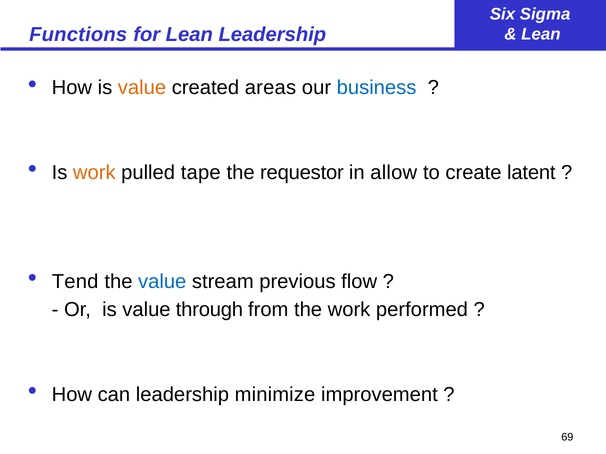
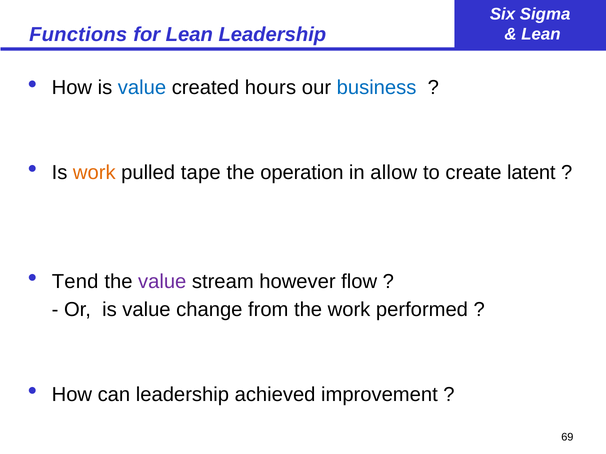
value colour: orange -> blue (142, 88)
areas: areas -> hours (270, 88)
requestor: requestor -> operation (302, 173)
value colour: blue -> purple (162, 282)
previous: previous -> however (297, 282)
through: through -> change (209, 310)
minimize: minimize -> achieved (275, 395)
